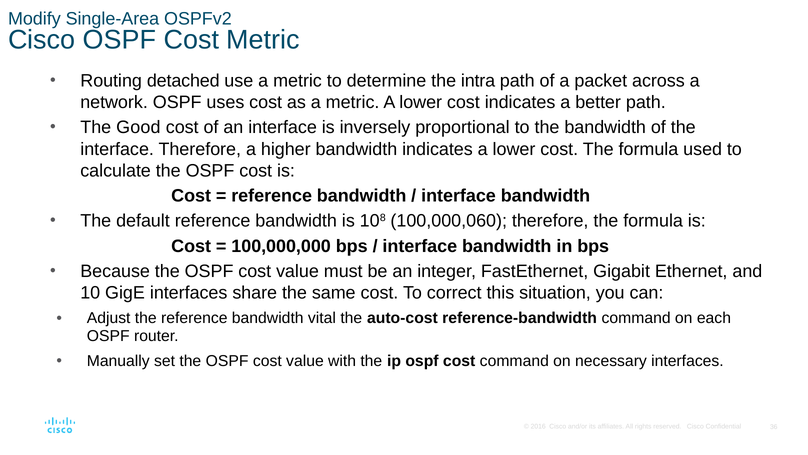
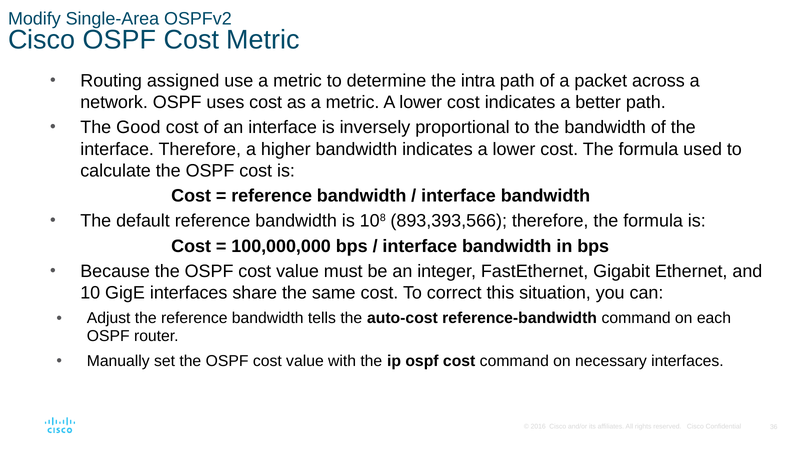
detached: detached -> assigned (183, 81)
100,000,060: 100,000,060 -> 893,393,566 (449, 221)
vital: vital -> tells (322, 318)
